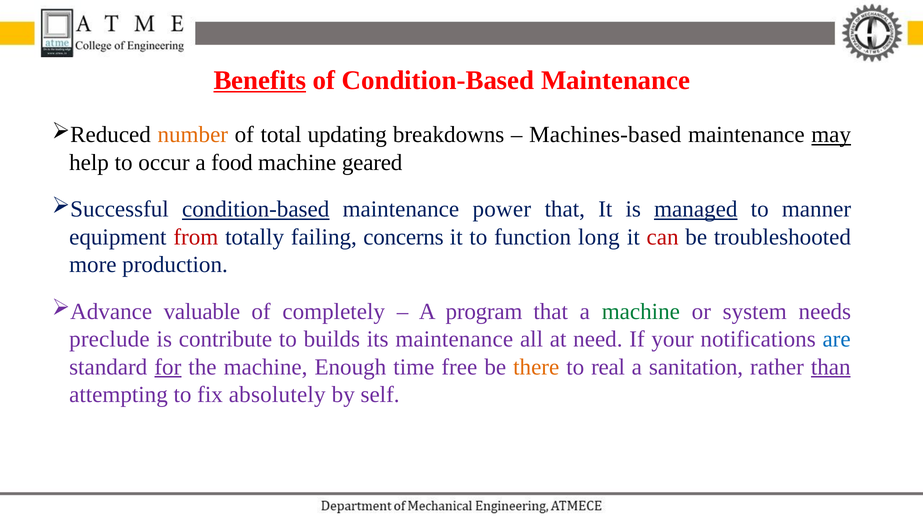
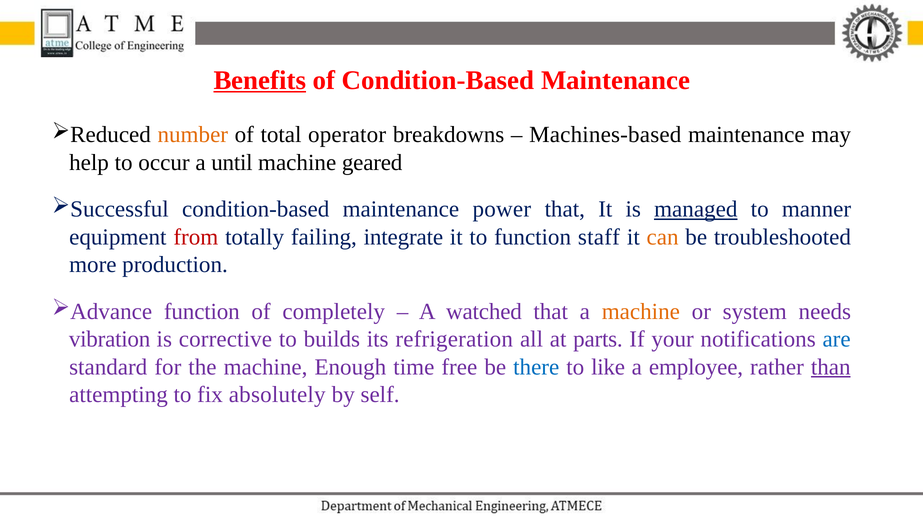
updating: updating -> operator (347, 135)
may underline: present -> none (831, 135)
food: food -> until (232, 162)
condition-based underline: present -> none (256, 209)
concerns: concerns -> integrate (403, 237)
long: long -> staff (599, 237)
can colour: red -> orange (663, 237)
valuable: valuable -> function (202, 312)
program: program -> watched (484, 312)
machine colour: green -> orange (641, 312)
preclude: preclude -> vibration (110, 339)
contribute: contribute -> corrective (225, 339)
its maintenance: maintenance -> refrigeration (454, 339)
need: need -> parts (598, 339)
for underline: present -> none (168, 367)
there colour: orange -> blue (536, 367)
real: real -> like (608, 367)
sanitation: sanitation -> employee (696, 367)
